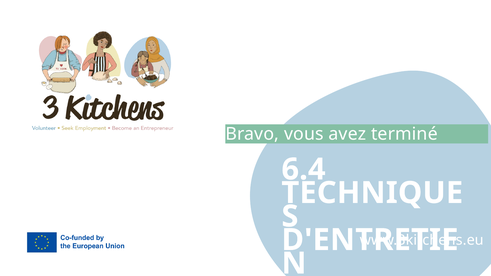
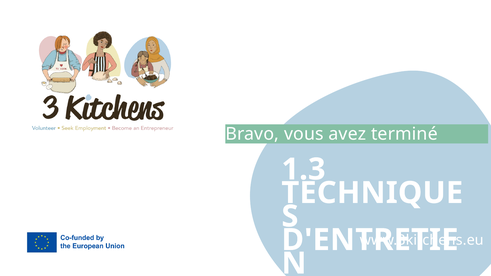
6.4: 6.4 -> 1.3 (304, 169)
